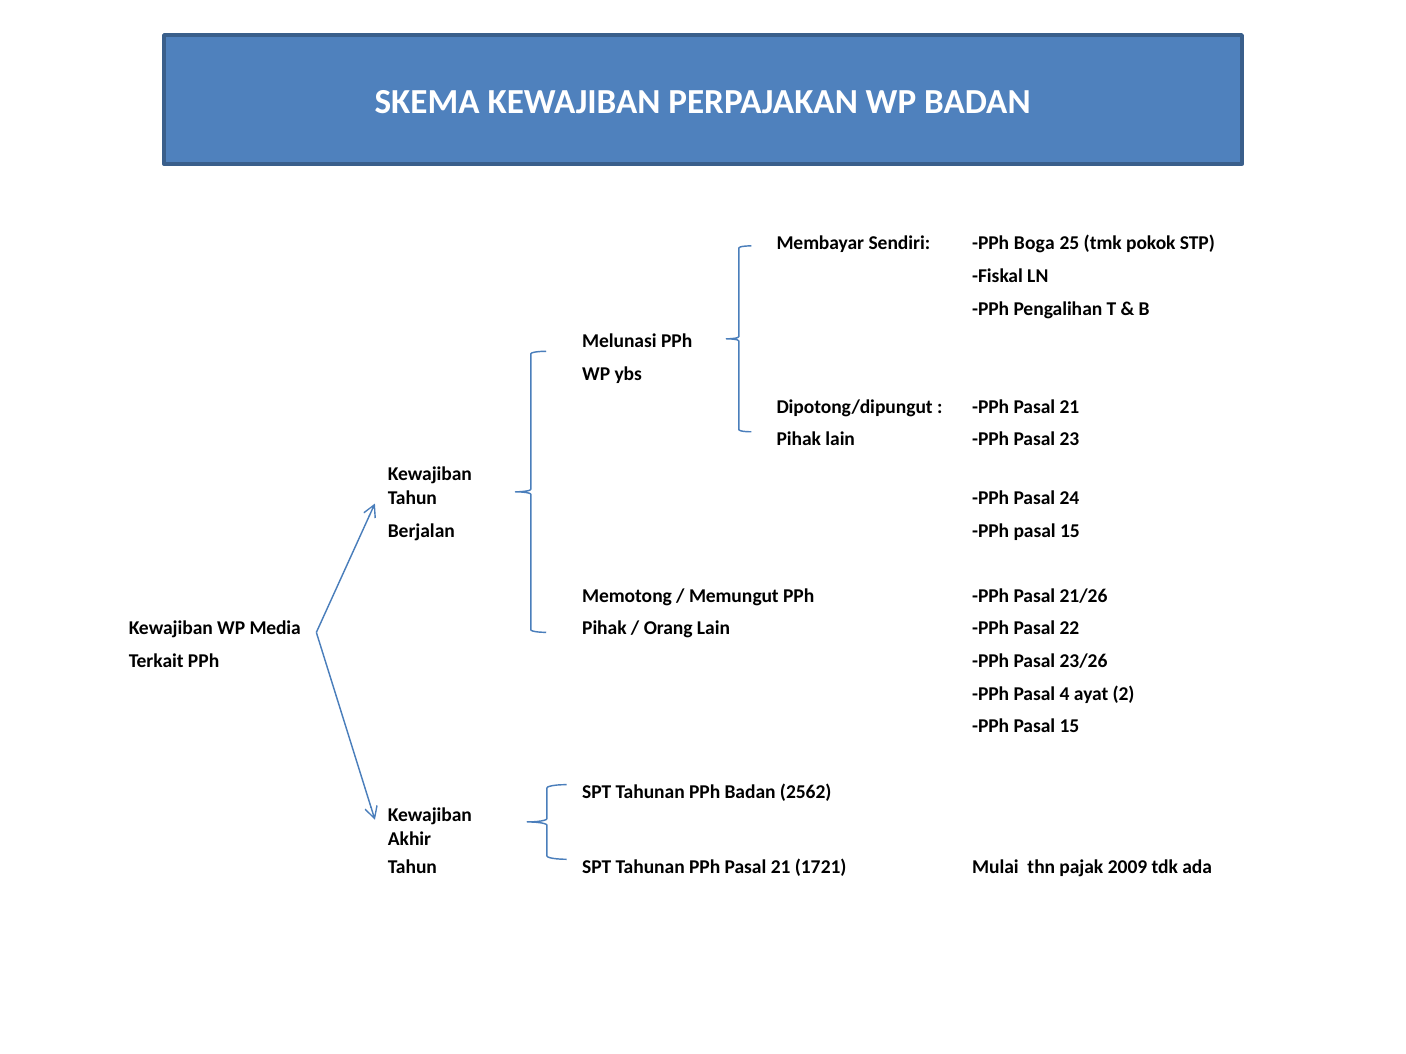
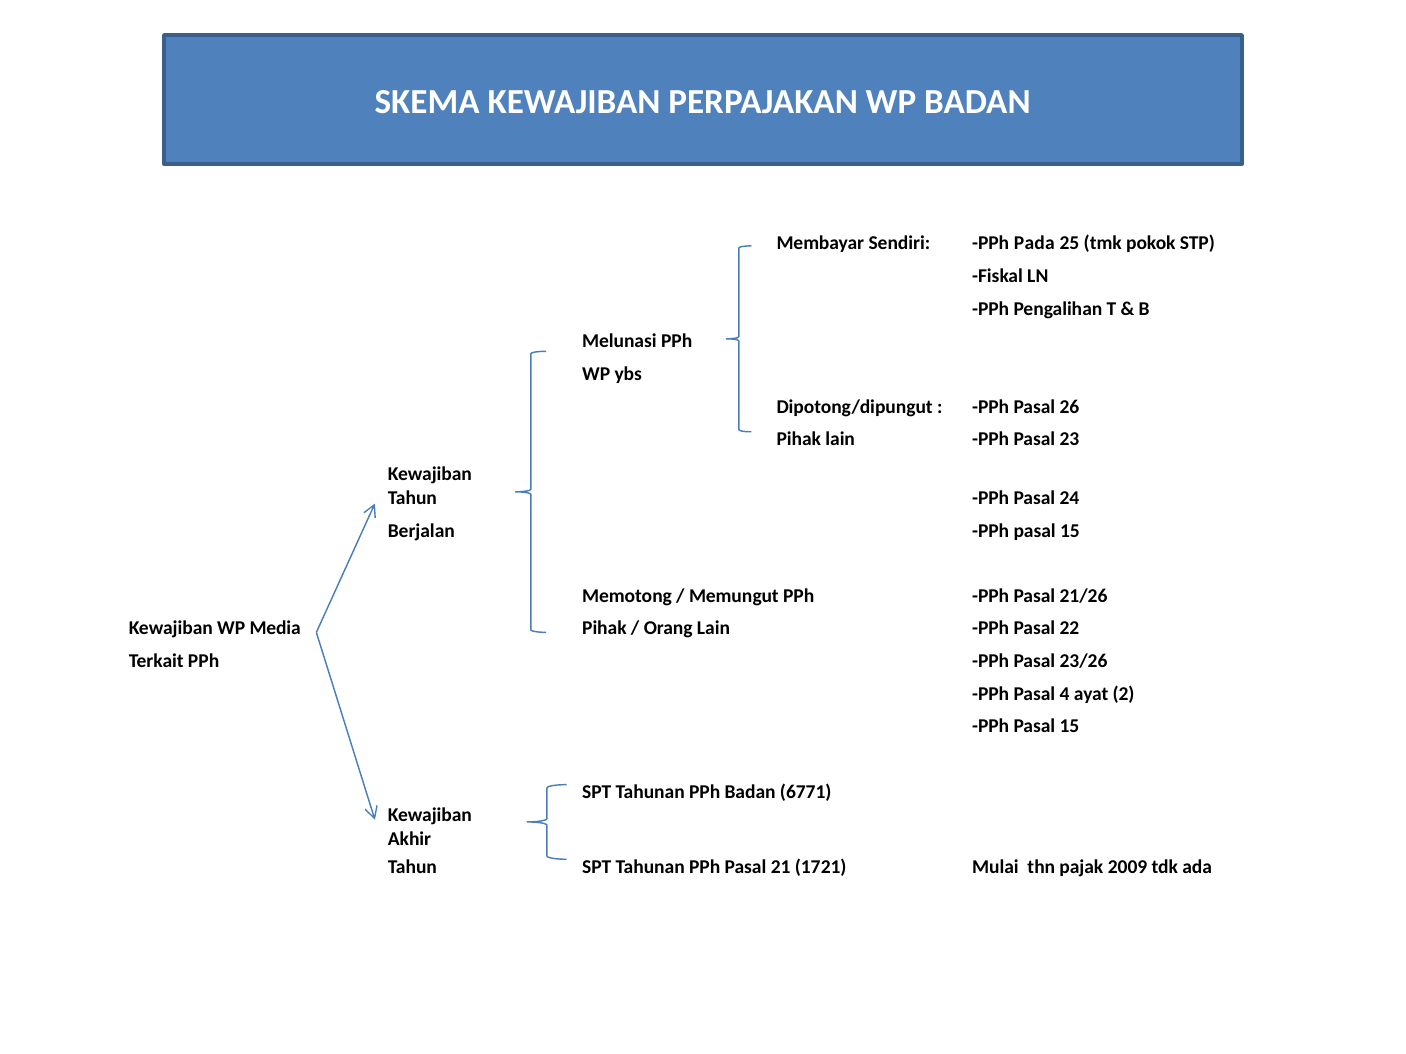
Boga: Boga -> Pada (1034, 244)
21: 21 -> 26 (1069, 407)
2562: 2562 -> 6771 (806, 792)
